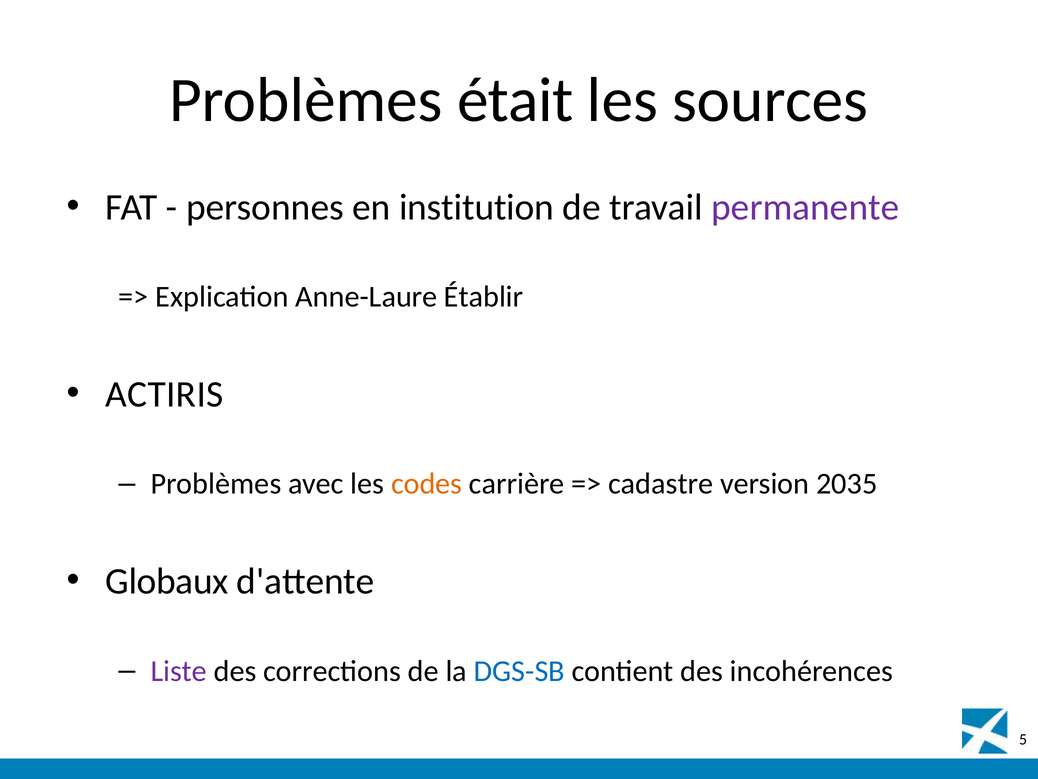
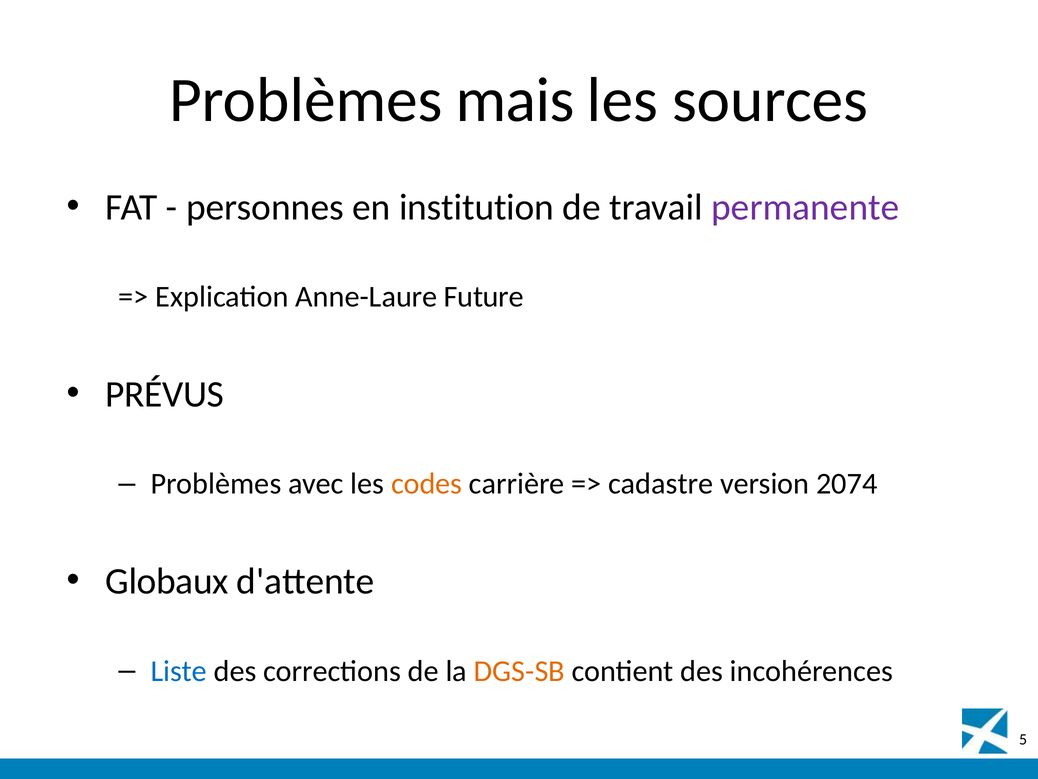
était: était -> mais (515, 100)
Établir: Établir -> Future (484, 297)
ACTIRIS: ACTIRIS -> PRÉVUS (165, 394)
2035: 2035 -> 2074 (847, 484)
Liste colour: purple -> blue (179, 671)
DGS-SB colour: blue -> orange (519, 671)
